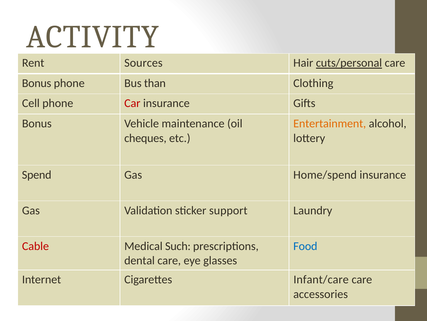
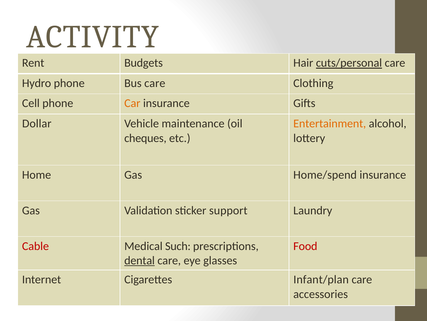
Sources: Sources -> Budgets (144, 63)
Bonus: Bonus -> Hydro (37, 83)
Bus than: than -> care (155, 83)
Car colour: red -> orange (132, 103)
Bonus: Bonus -> Dollar (37, 123)
Spend: Spend -> Home (37, 174)
Food colour: blue -> red (305, 246)
dental underline: none -> present (140, 260)
Infant/care: Infant/care -> Infant/plan (321, 279)
